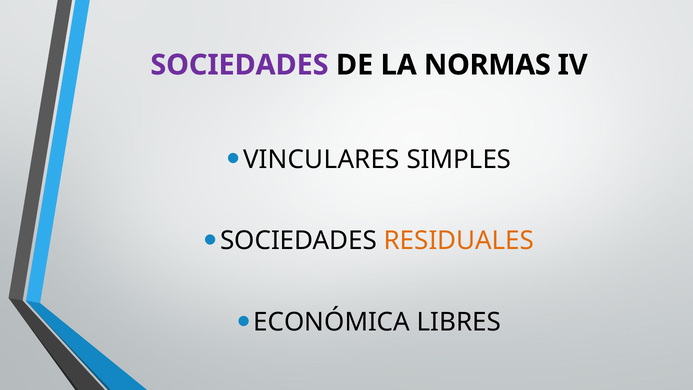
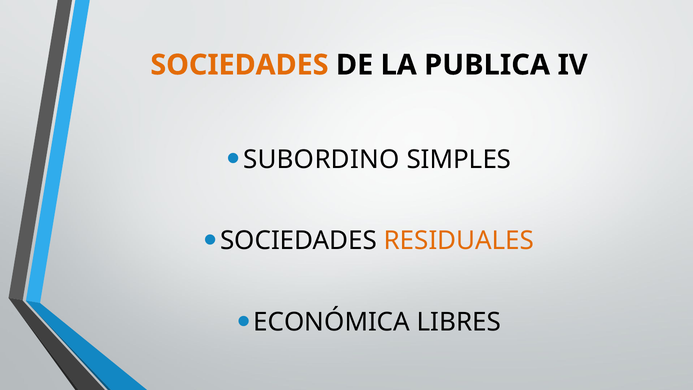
SOCIEDADES colour: purple -> orange (239, 65)
NORMAS: NORMAS -> PUBLICA (487, 65)
VINCULARES: VINCULARES -> SUBORDINO (321, 159)
